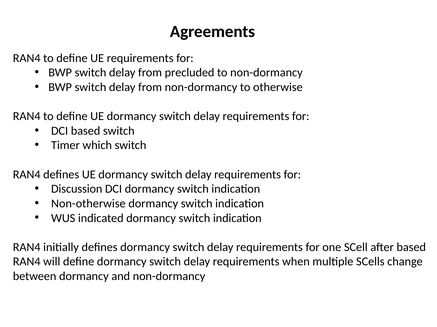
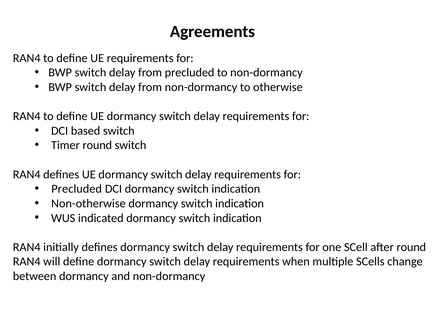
Timer which: which -> round (97, 146)
Discussion: Discussion -> Precluded (77, 189)
after based: based -> round (411, 248)
